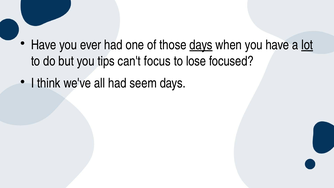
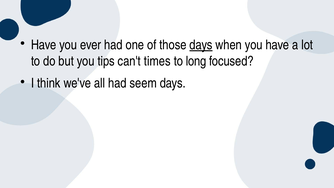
lot underline: present -> none (307, 45)
focus: focus -> times (157, 61)
lose: lose -> long (196, 61)
